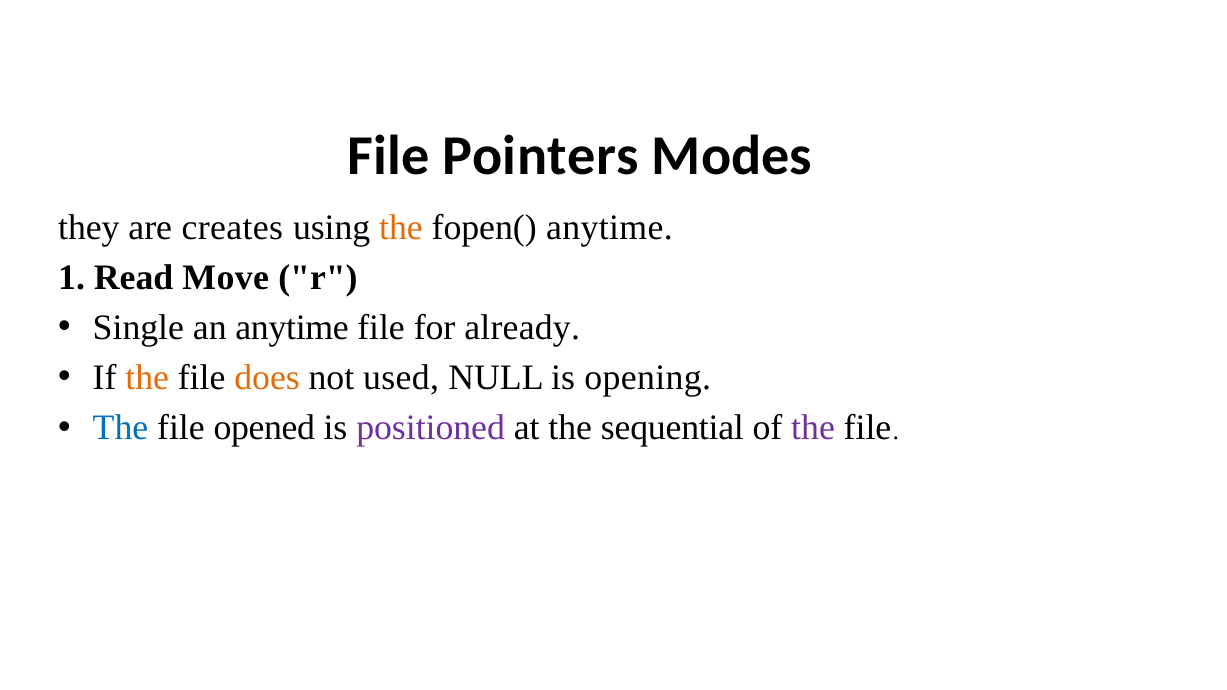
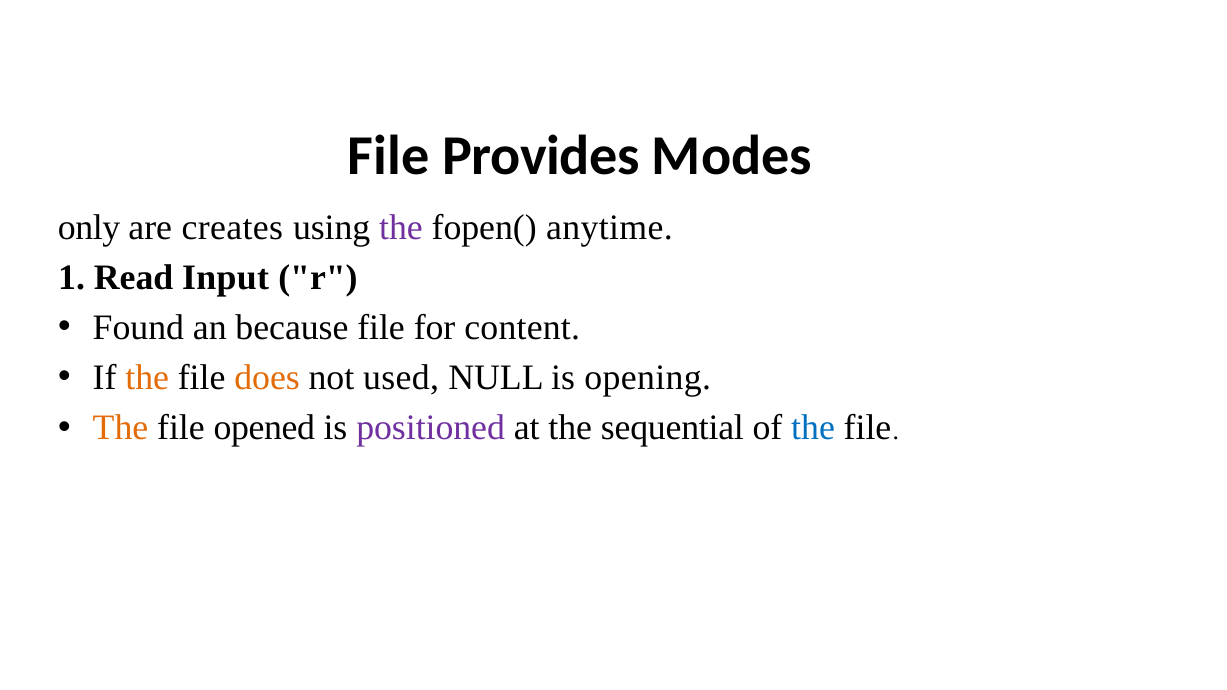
Pointers: Pointers -> Provides (541, 156)
they: they -> only (89, 228)
the colour: orange -> purple (401, 228)
Move: Move -> Input (226, 278)
Single: Single -> Found (138, 328)
an anytime: anytime -> because (292, 328)
already: already -> content (522, 328)
The colour: blue -> orange (120, 428)
the colour: purple -> blue (813, 428)
